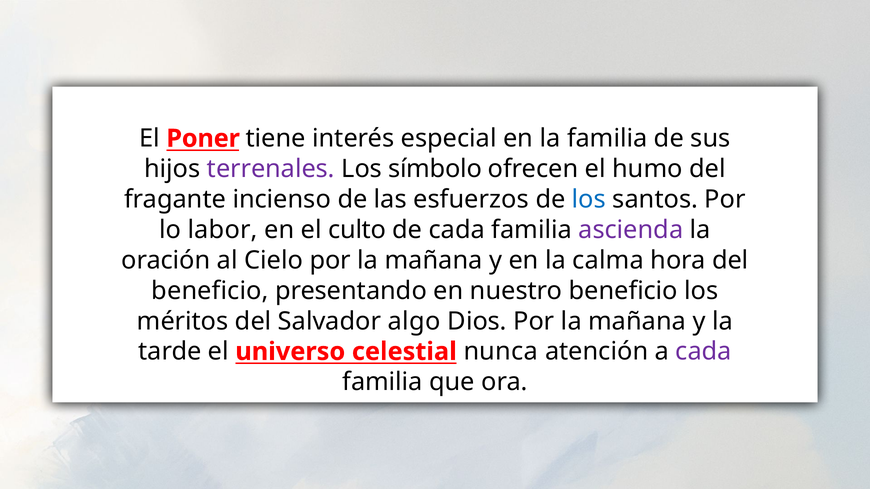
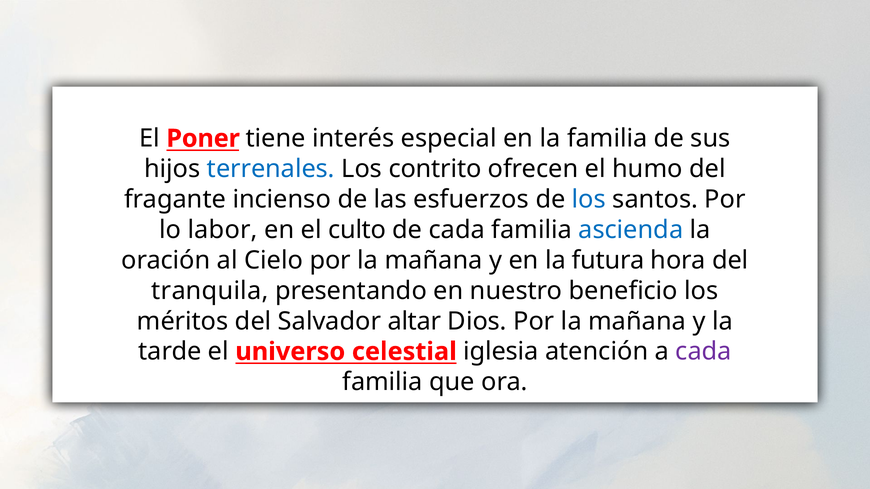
terrenales colour: purple -> blue (271, 169)
símbolo: símbolo -> contrito (435, 169)
ascienda colour: purple -> blue (631, 230)
calma: calma -> futura (608, 260)
beneficio: beneficio -> tranquila (210, 291)
algo: algo -> altar (414, 321)
nunca: nunca -> iglesia (501, 352)
